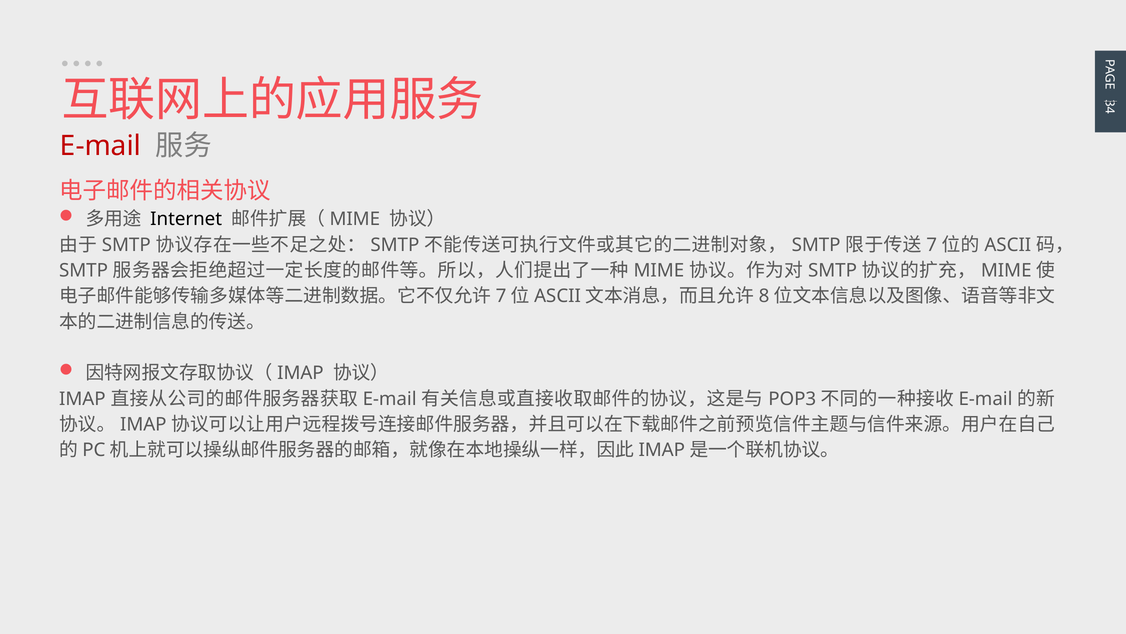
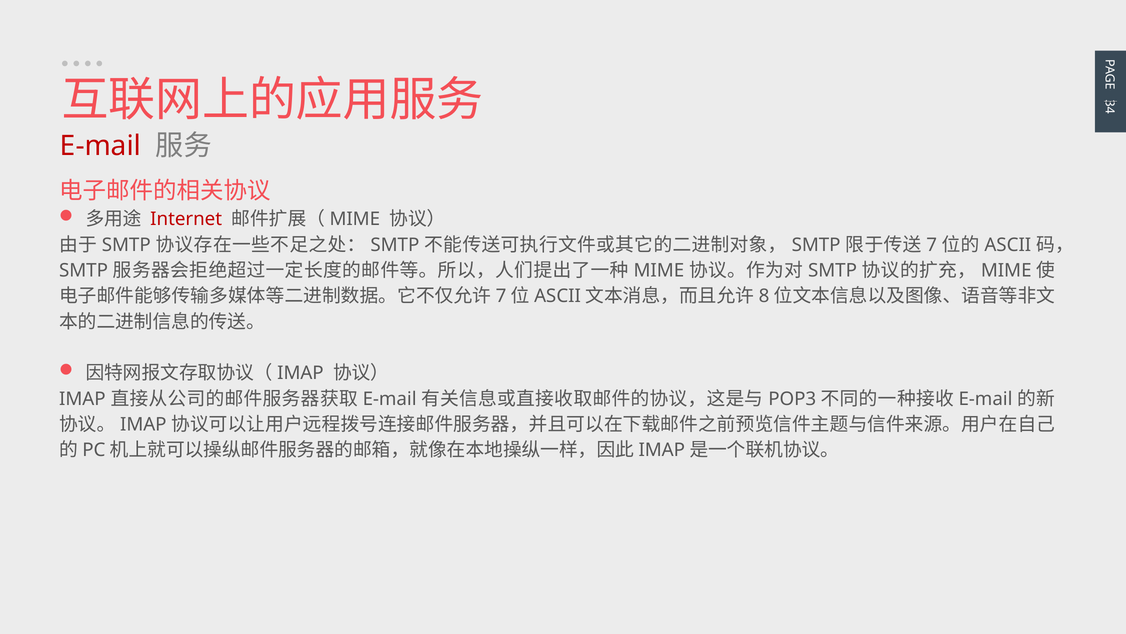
Internet colour: black -> red (186, 219)
